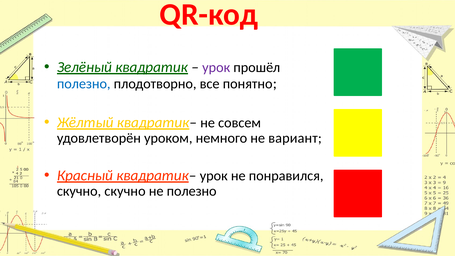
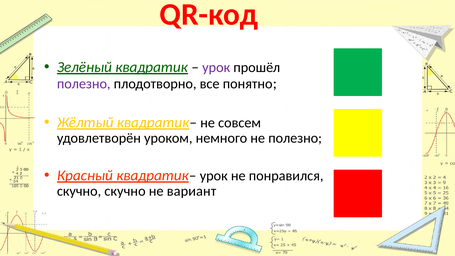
полезно colour: blue -> purple (84, 84)
не вариант: вариант -> полезно (295, 138)
не полезно: полезно -> вариант (192, 191)
